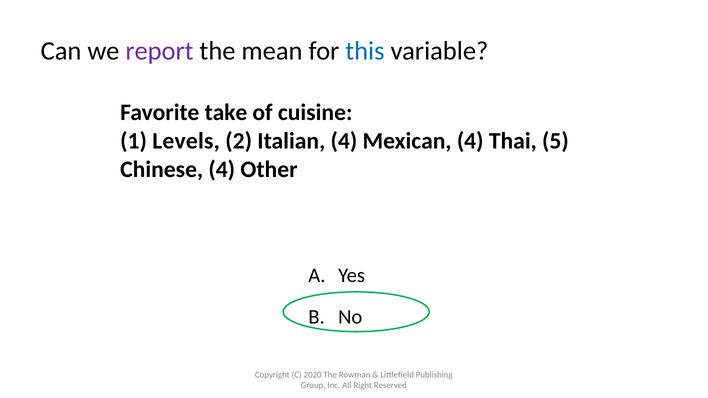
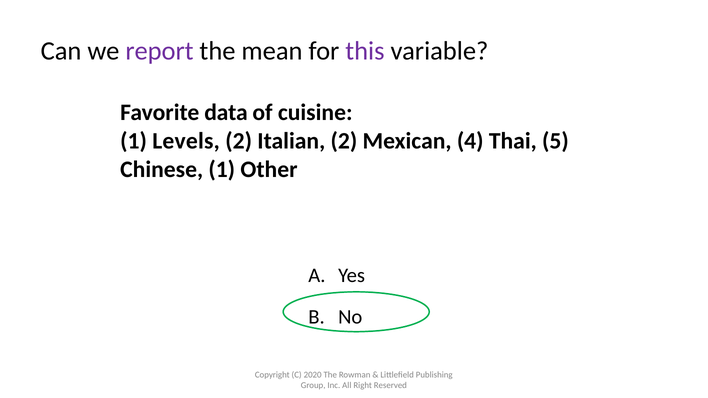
this colour: blue -> purple (365, 51)
take: take -> data (226, 113)
Italian 4: 4 -> 2 (344, 141)
Chinese 4: 4 -> 1 (222, 169)
